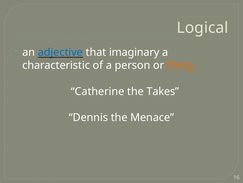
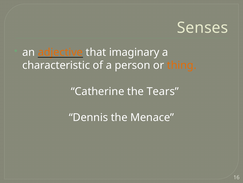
Logical: Logical -> Senses (203, 28)
adjective colour: blue -> orange (60, 52)
Takes: Takes -> Tears (163, 91)
